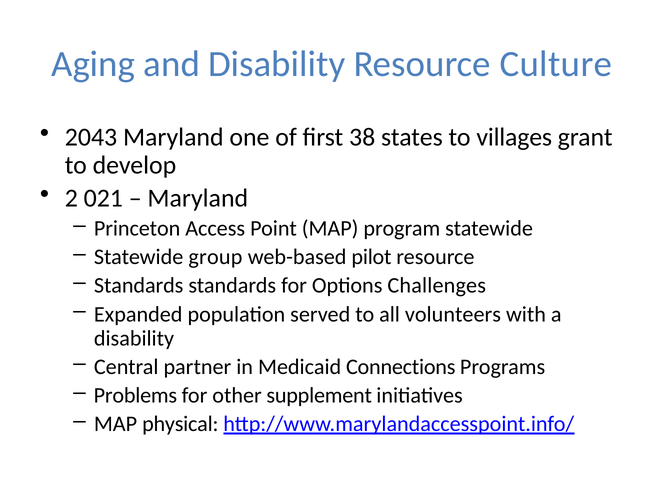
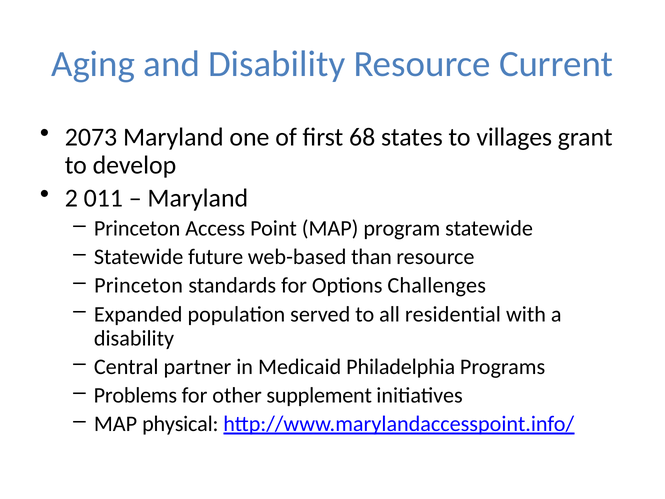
Culture: Culture -> Current (556, 64)
2043: 2043 -> 2073 (91, 137)
38: 38 -> 68 (362, 137)
021: 021 -> 011 (103, 198)
group: group -> future (216, 257)
pilot: pilot -> than (371, 257)
Standards: Standards -> Princeton (139, 286)
volunteers: volunteers -> residential (453, 314)
Connections: Connections -> Philadelphia (401, 367)
